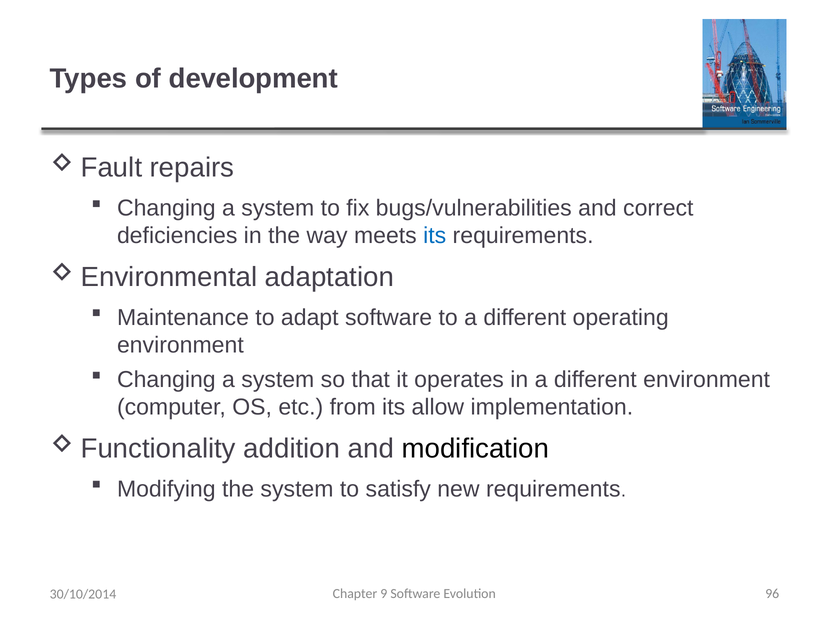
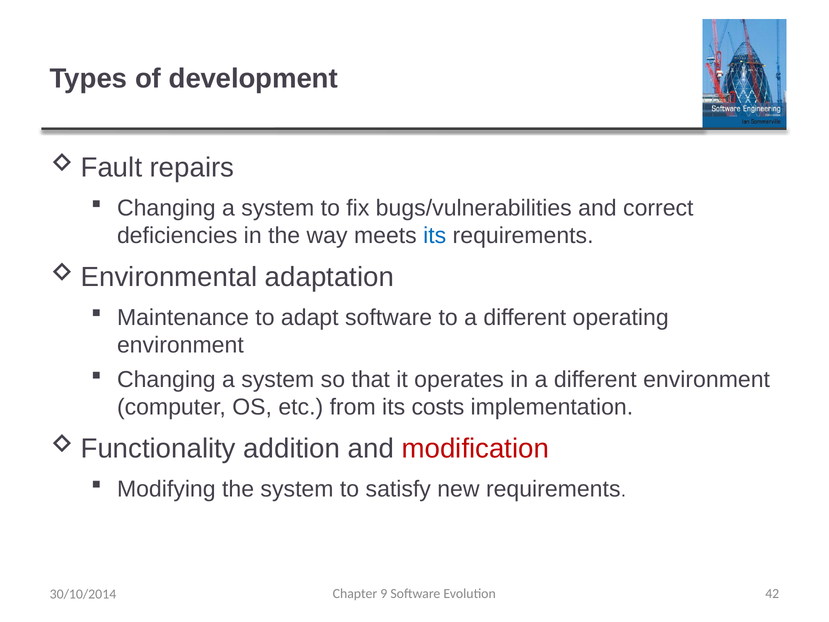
allow: allow -> costs (438, 407)
modification colour: black -> red (475, 448)
96: 96 -> 42 (772, 594)
